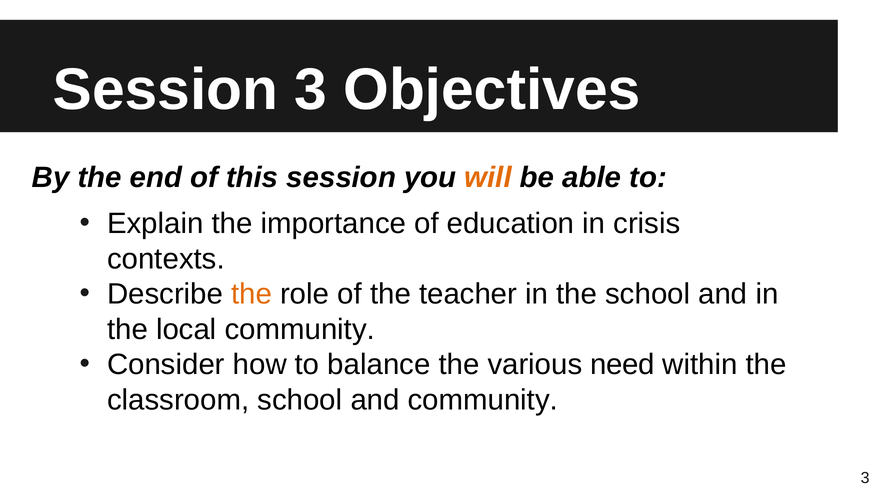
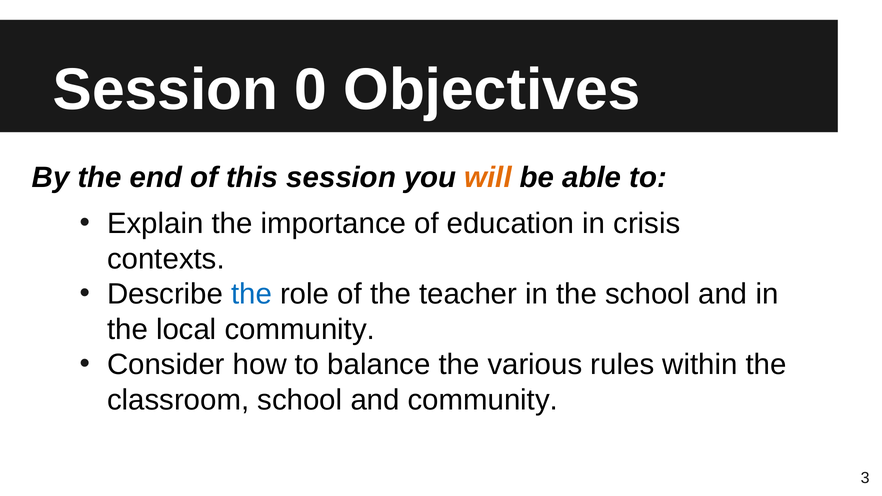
Session 3: 3 -> 0 (311, 90)
the colour: orange -> blue (252, 294)
need: need -> rules (622, 365)
